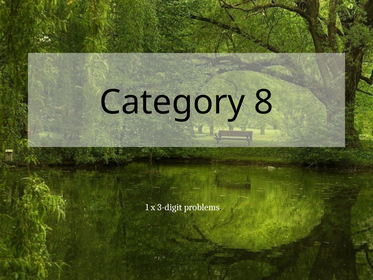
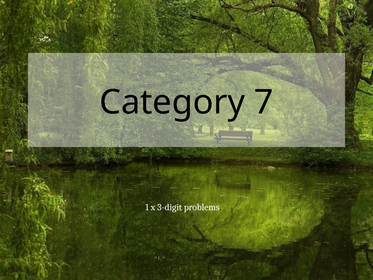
8: 8 -> 7 (264, 102)
